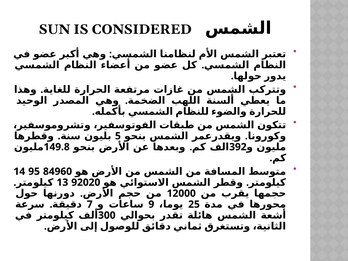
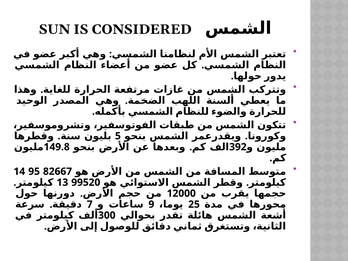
84960: 84960 -> 82667 (58, 171)
92020: 92020 -> 99520 (86, 182)
